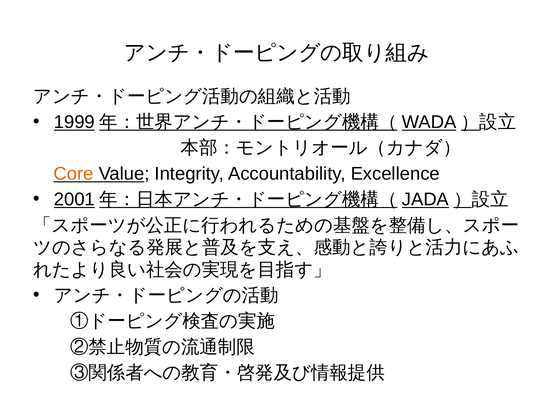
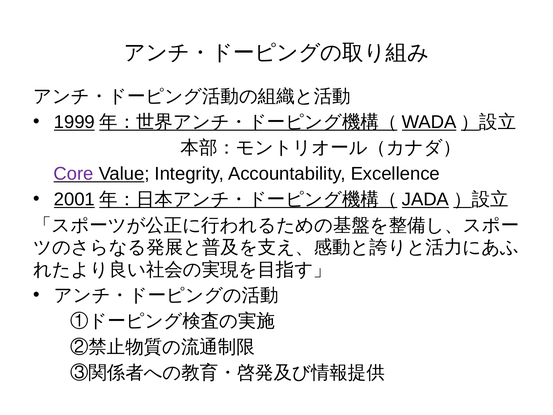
Core colour: orange -> purple (74, 174)
